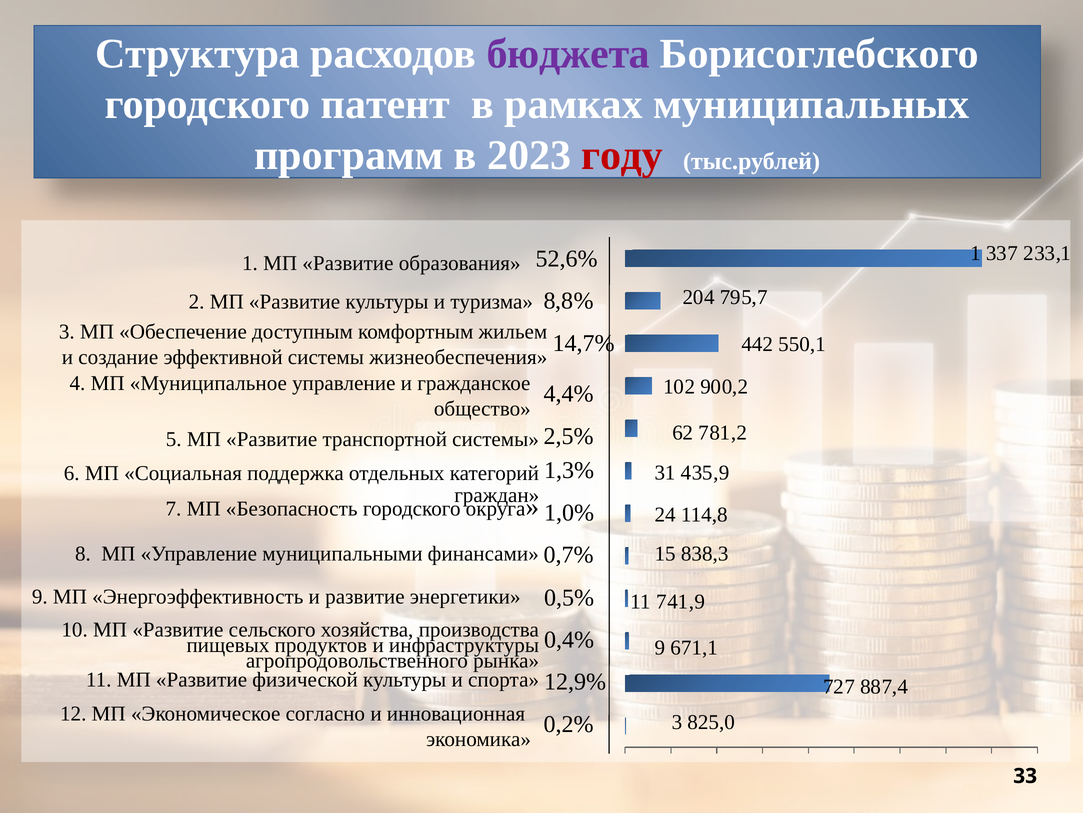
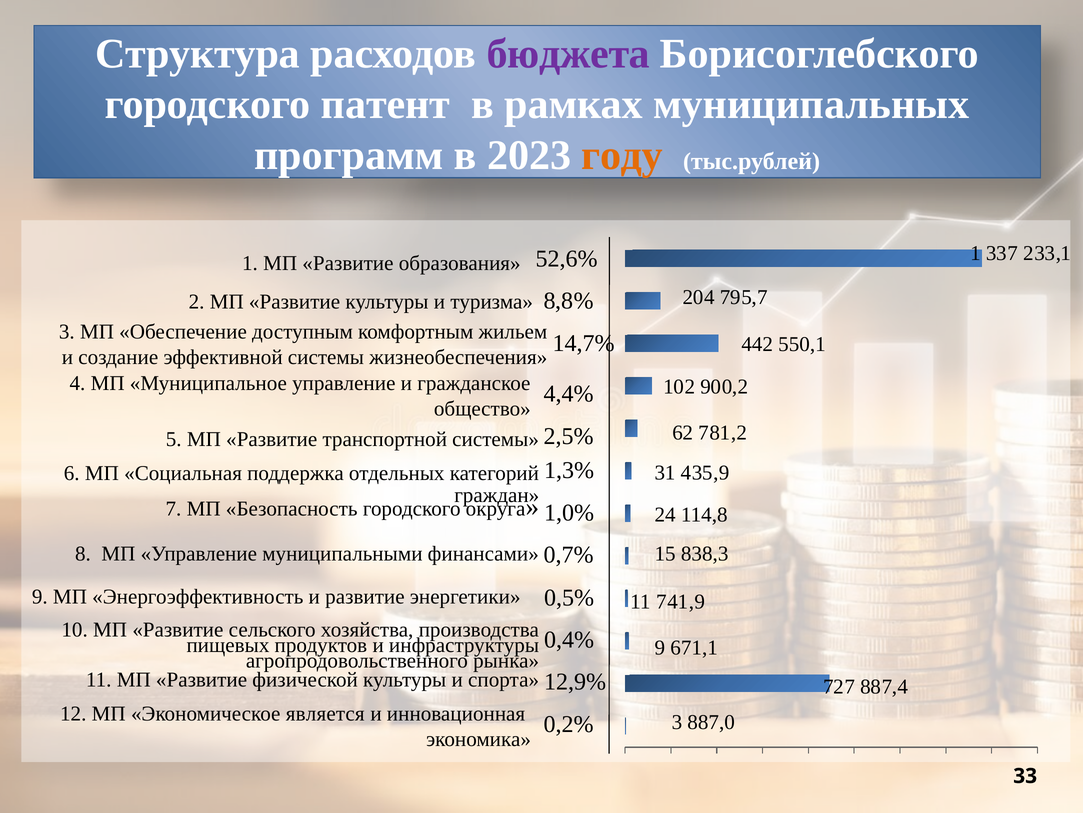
году colour: red -> orange (622, 155)
согласно: согласно -> является (325, 713)
825,0: 825,0 -> 887,0 (711, 722)
